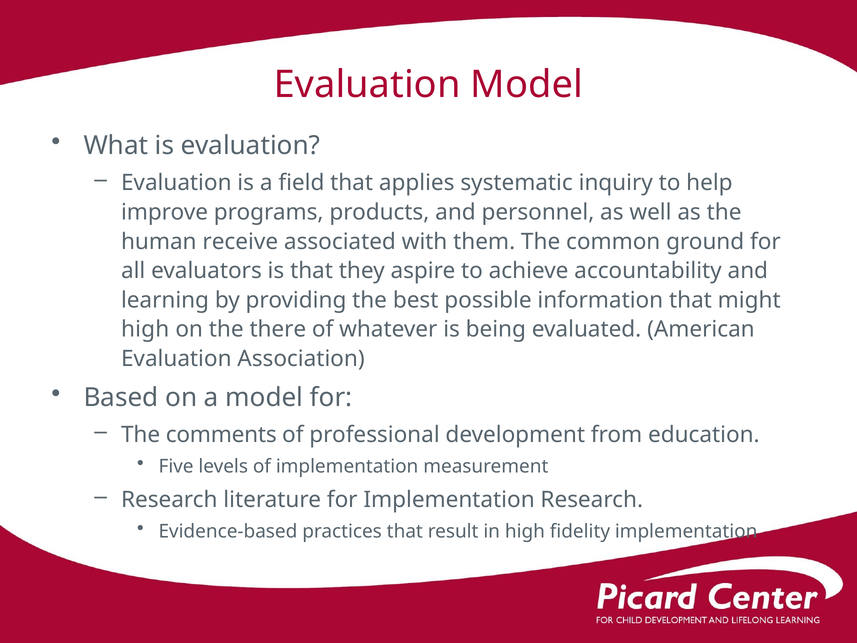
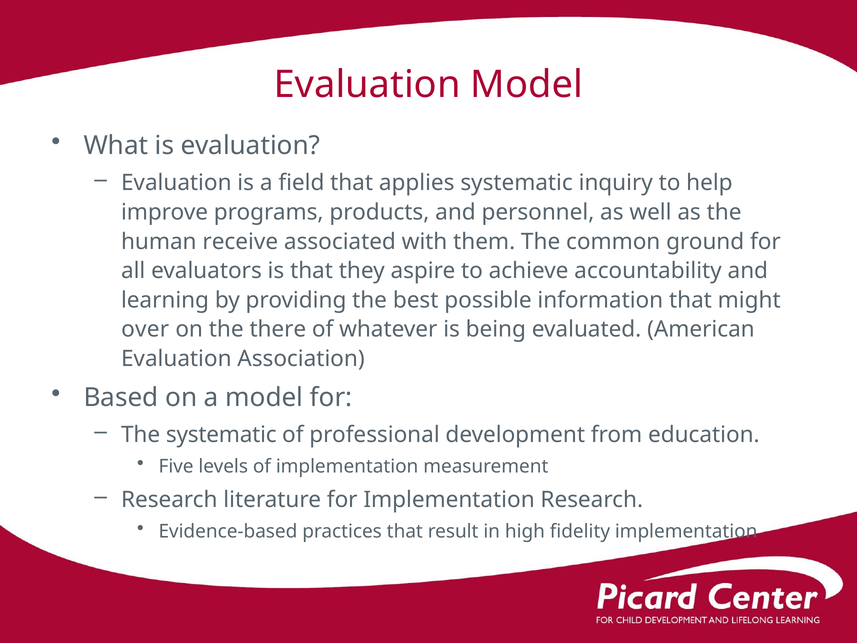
high: high -> over (145, 329)
The comments: comments -> systematic (221, 435)
